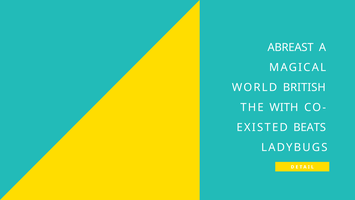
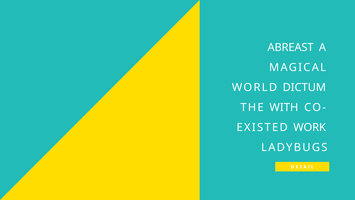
BRITISH: BRITISH -> DICTUM (304, 87)
BEATS: BEATS -> WORK (310, 127)
